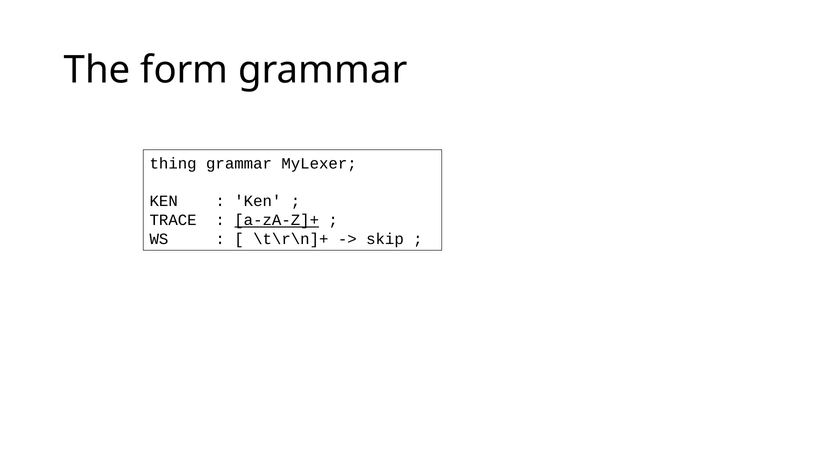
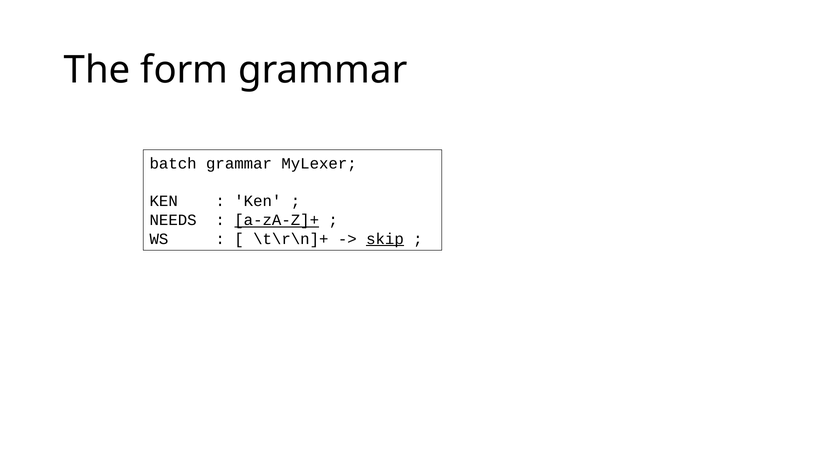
thing: thing -> batch (173, 164)
TRACE: TRACE -> NEEDS (173, 220)
skip underline: none -> present (385, 239)
